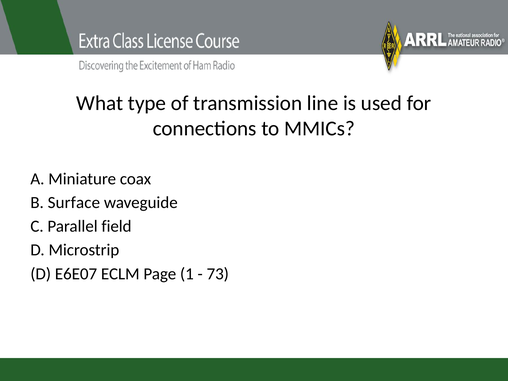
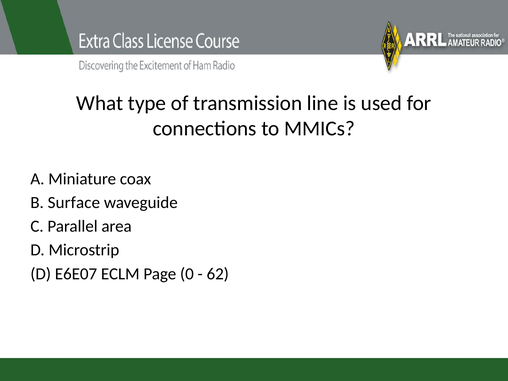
field: field -> area (117, 226)
1: 1 -> 0 (187, 274)
73: 73 -> 62 (218, 274)
